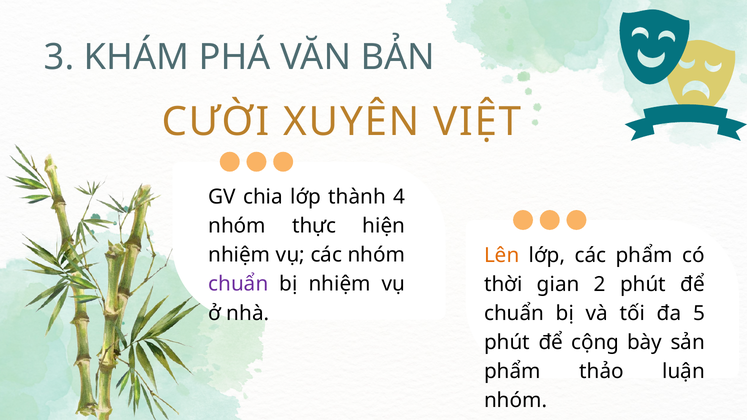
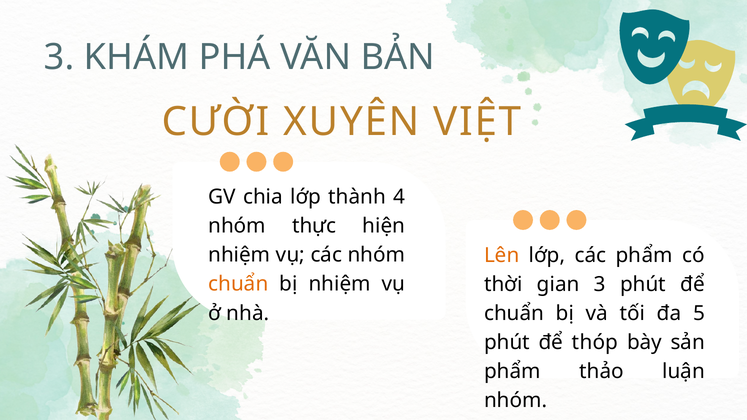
chuẩn colour: purple -> orange (238, 284)
gian 2: 2 -> 3 (600, 284)
cộng: cộng -> thóp (595, 343)
